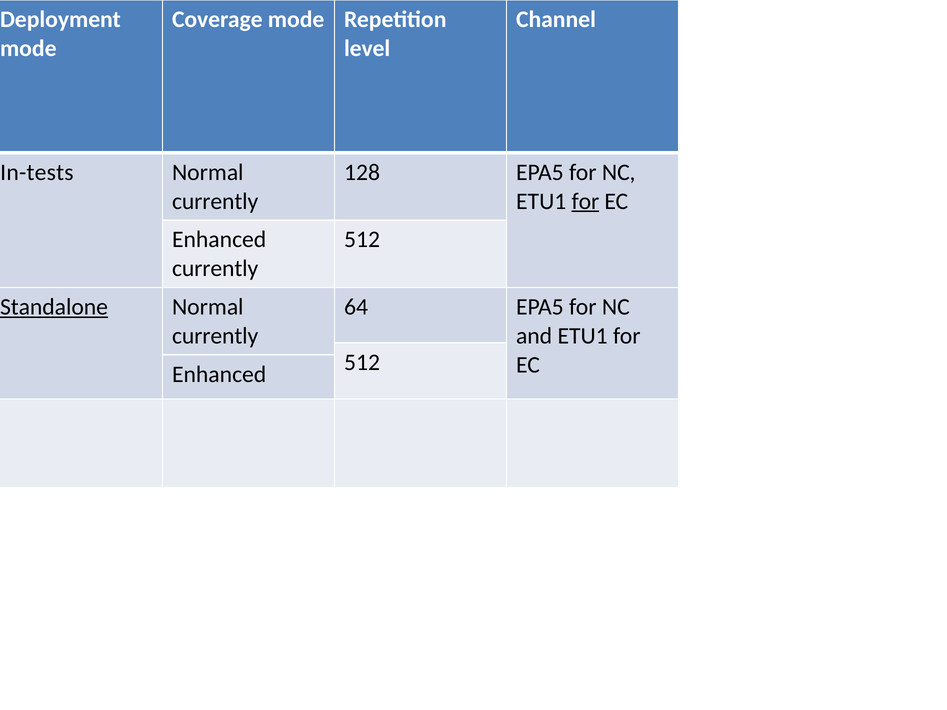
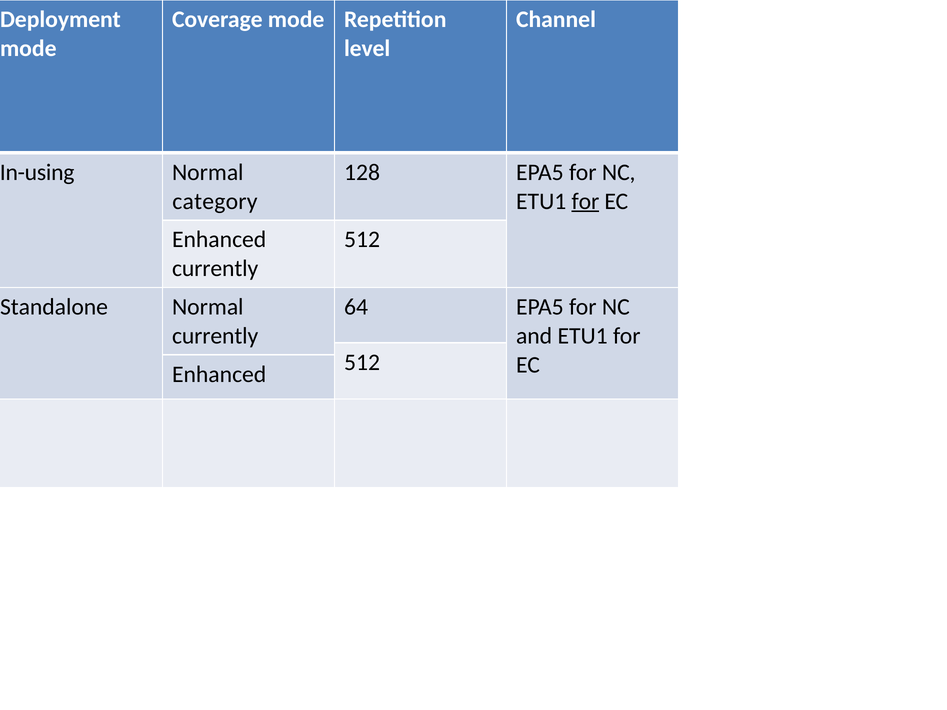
In-tests: In-tests -> In-using (37, 172)
currently: currently -> category (215, 201)
Standalone underline: present -> none (54, 307)
